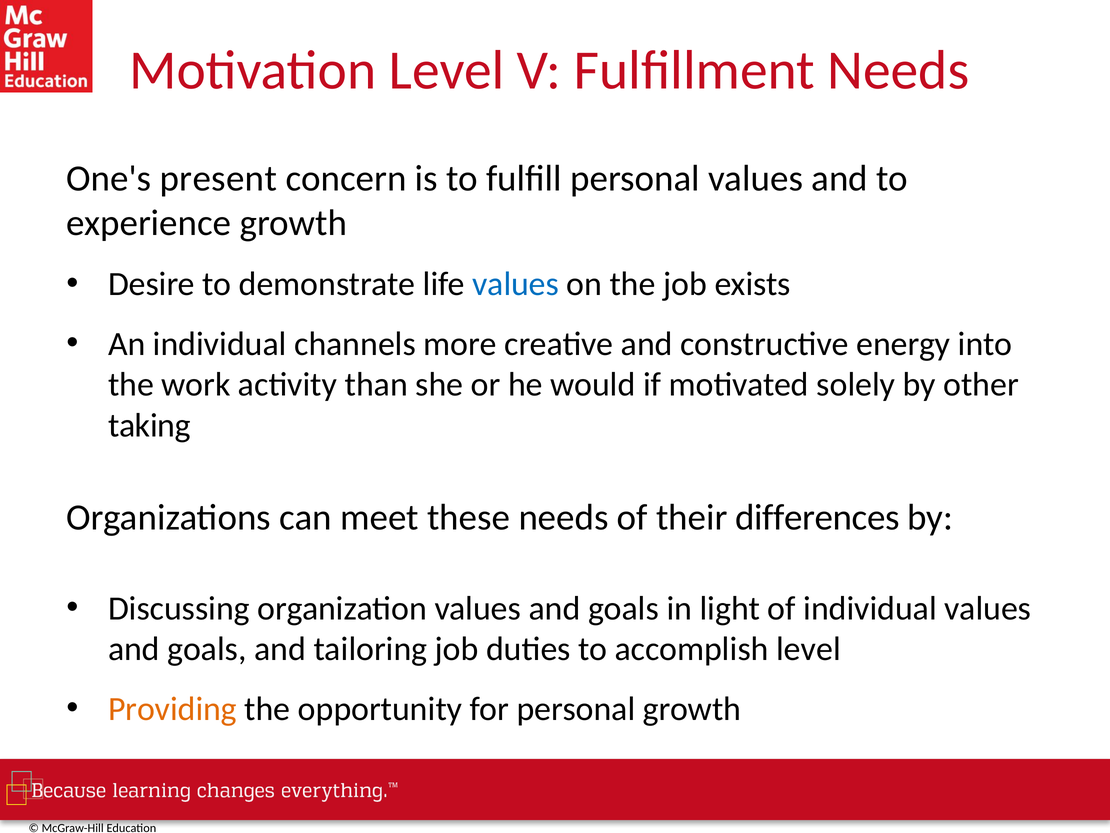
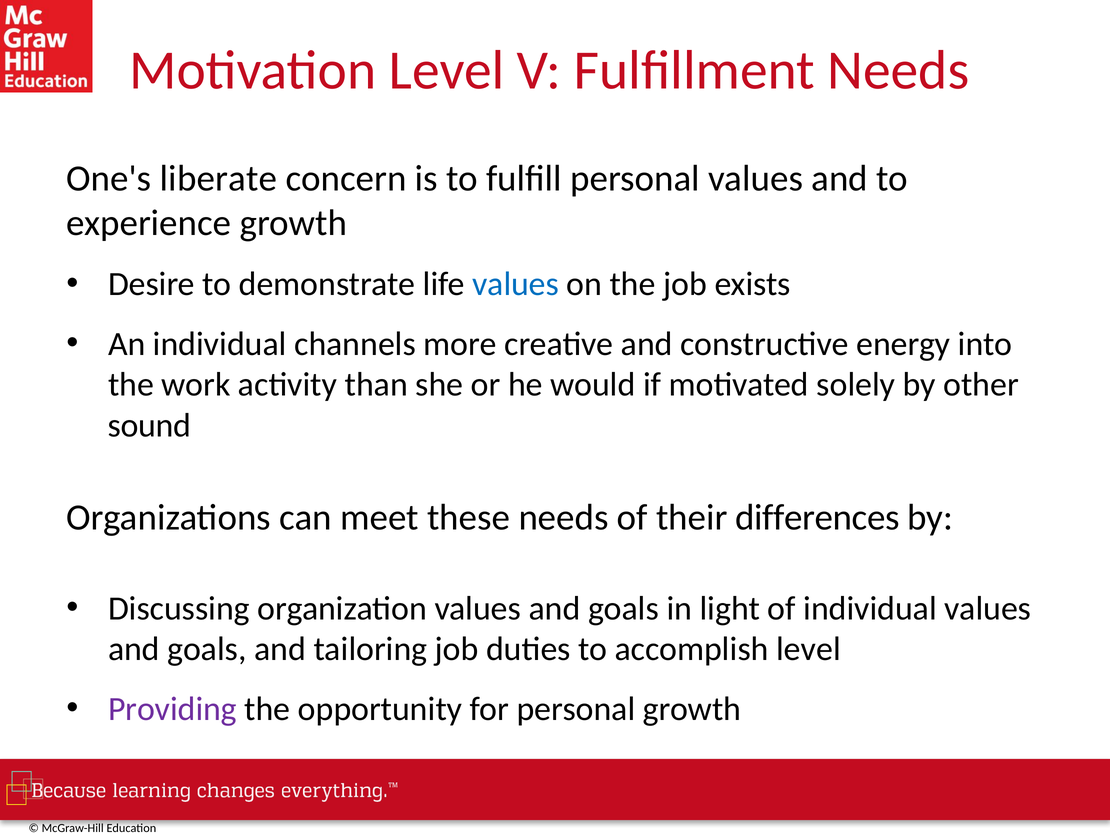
present: present -> liberate (218, 178)
taking: taking -> sound (149, 425)
Providing colour: orange -> purple (172, 709)
